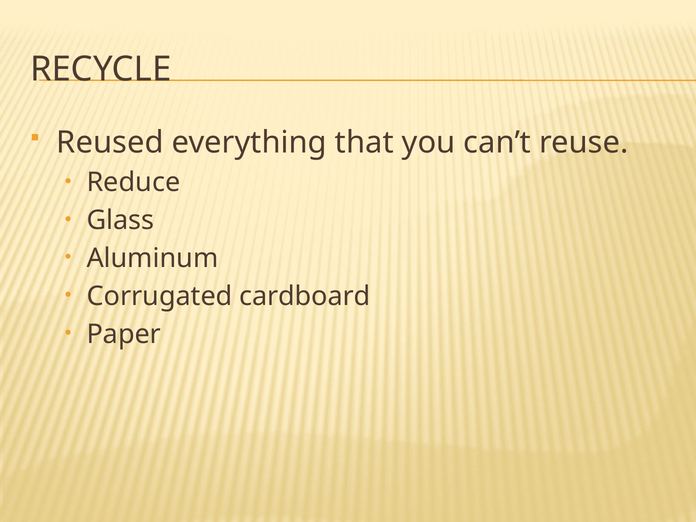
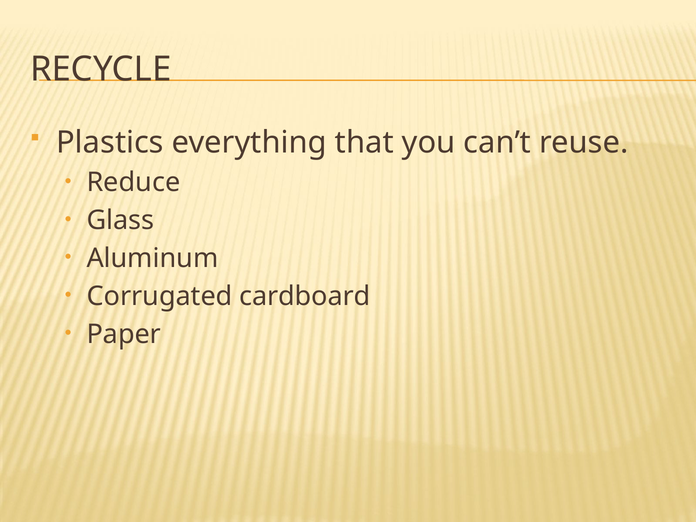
Reused: Reused -> Plastics (110, 142)
